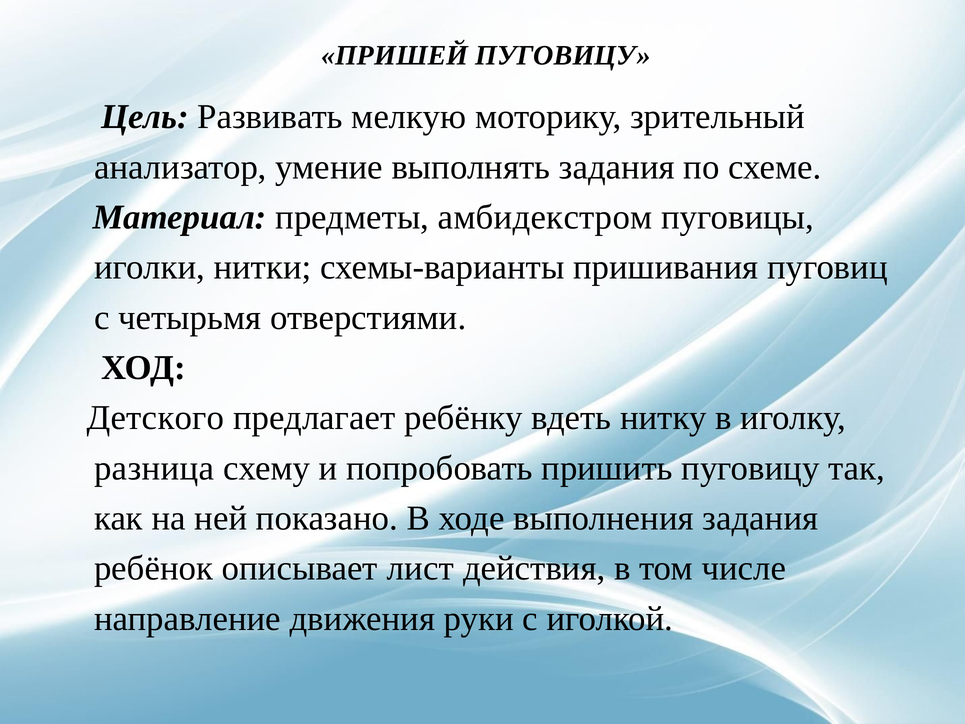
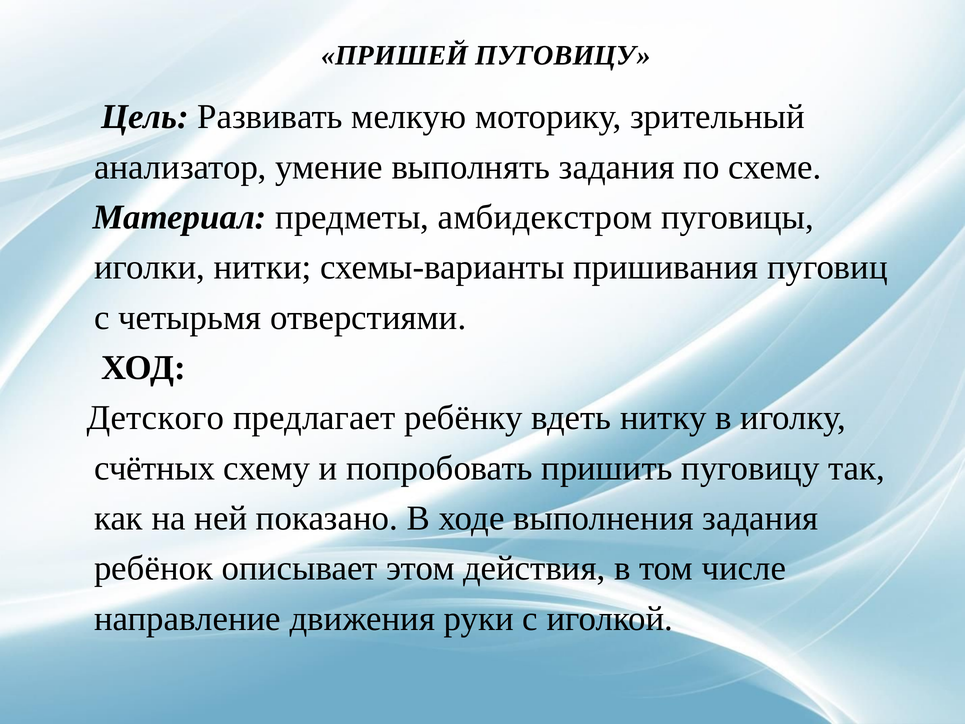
разница: разница -> счётных (155, 468)
лист: лист -> этом (421, 568)
